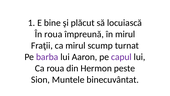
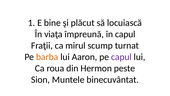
În roua: roua -> viaţa (53, 34)
în mirul: mirul -> capul (125, 34)
barba colour: purple -> orange (47, 57)
